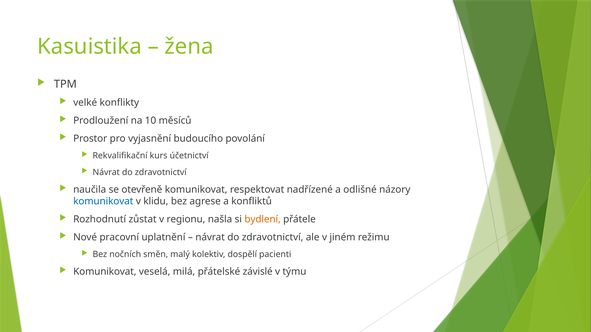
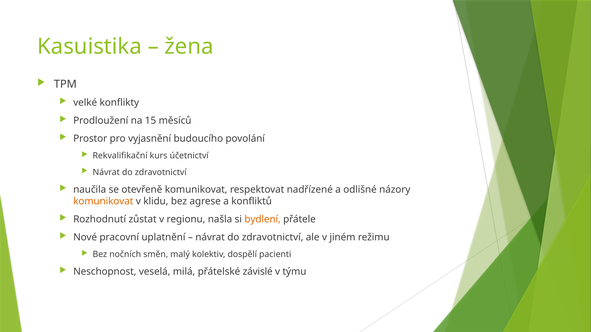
10: 10 -> 15 (151, 121)
komunikovat colour: blue -> orange (103, 202)
Komunikovat: Komunikovat -> Neschopnost (105, 272)
